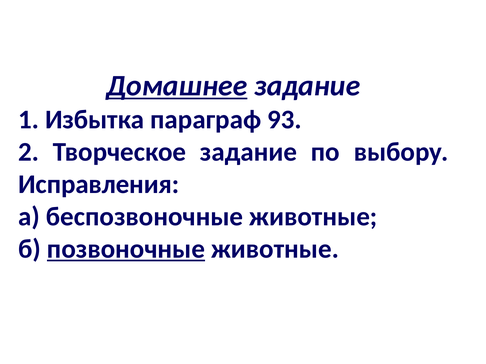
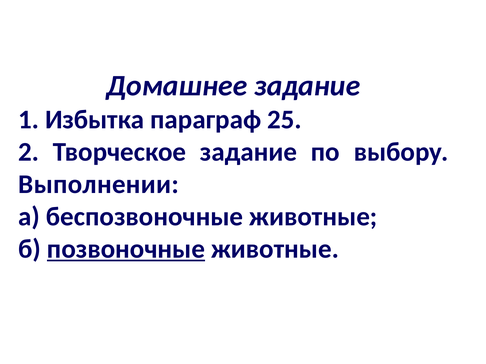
Домашнее underline: present -> none (177, 86)
93: 93 -> 25 (285, 120)
Исправления: Исправления -> Выполнении (99, 184)
